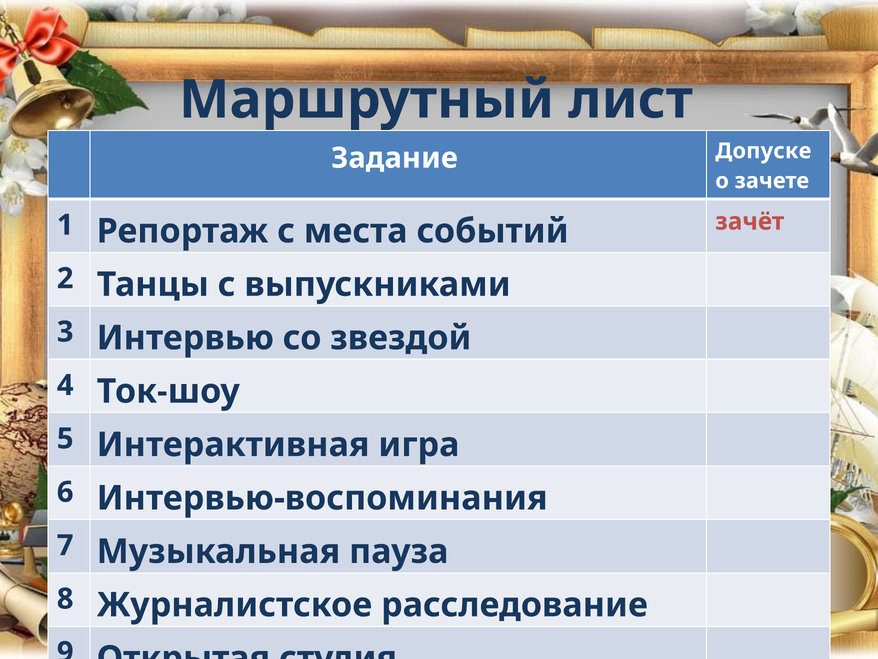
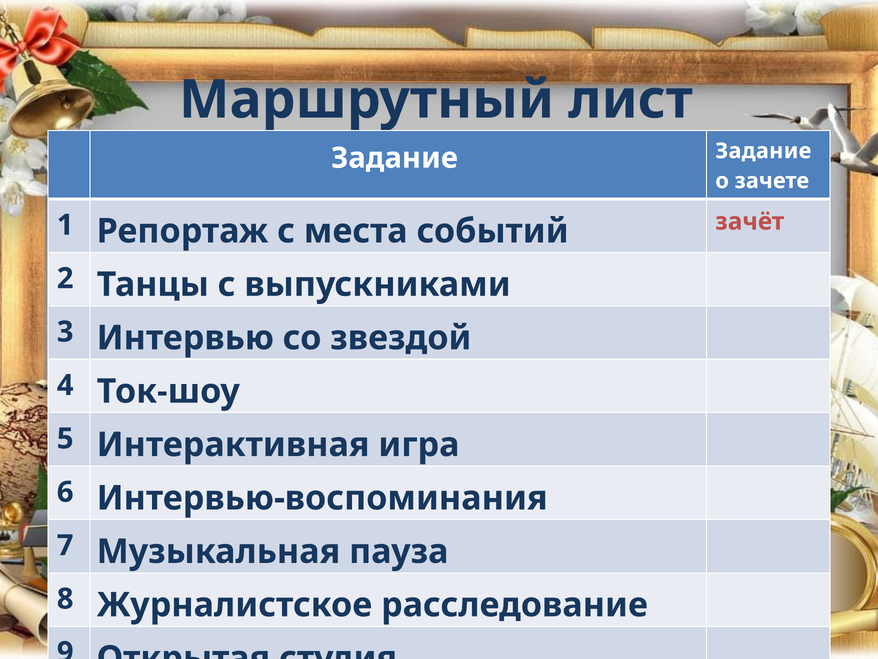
Задание Допуске: Допуске -> Задание (763, 151)
